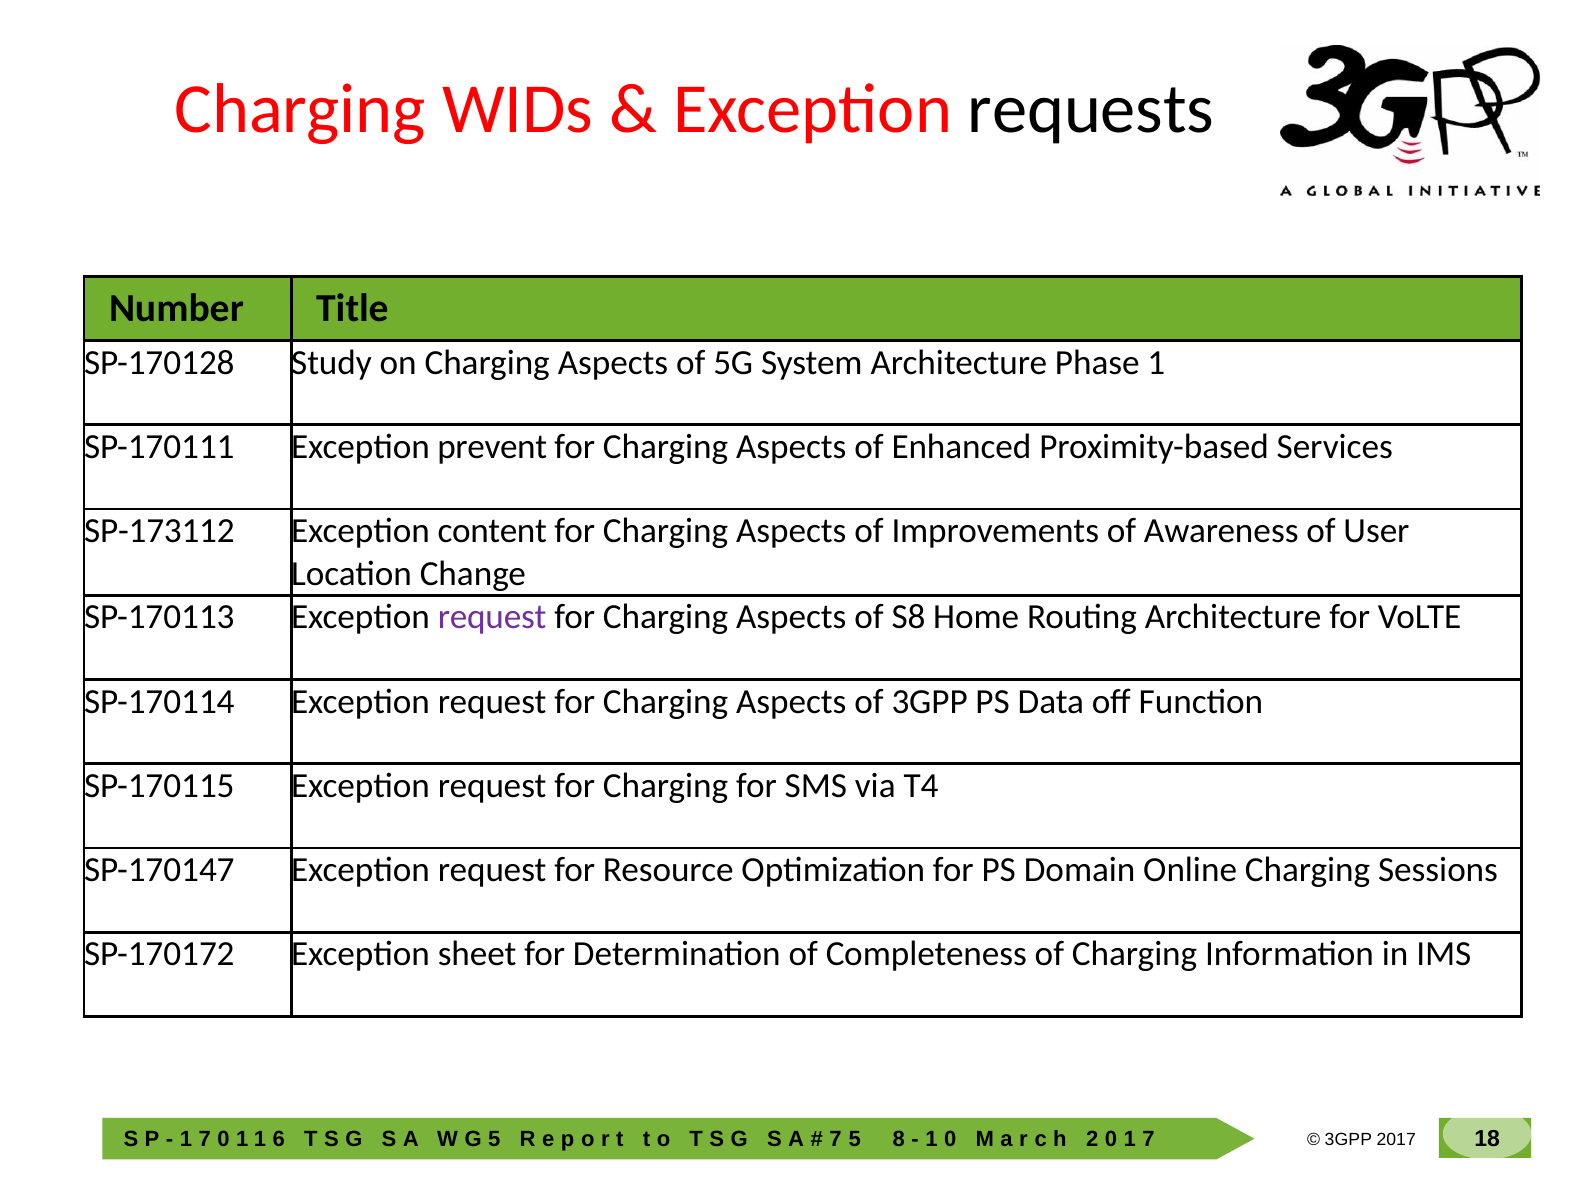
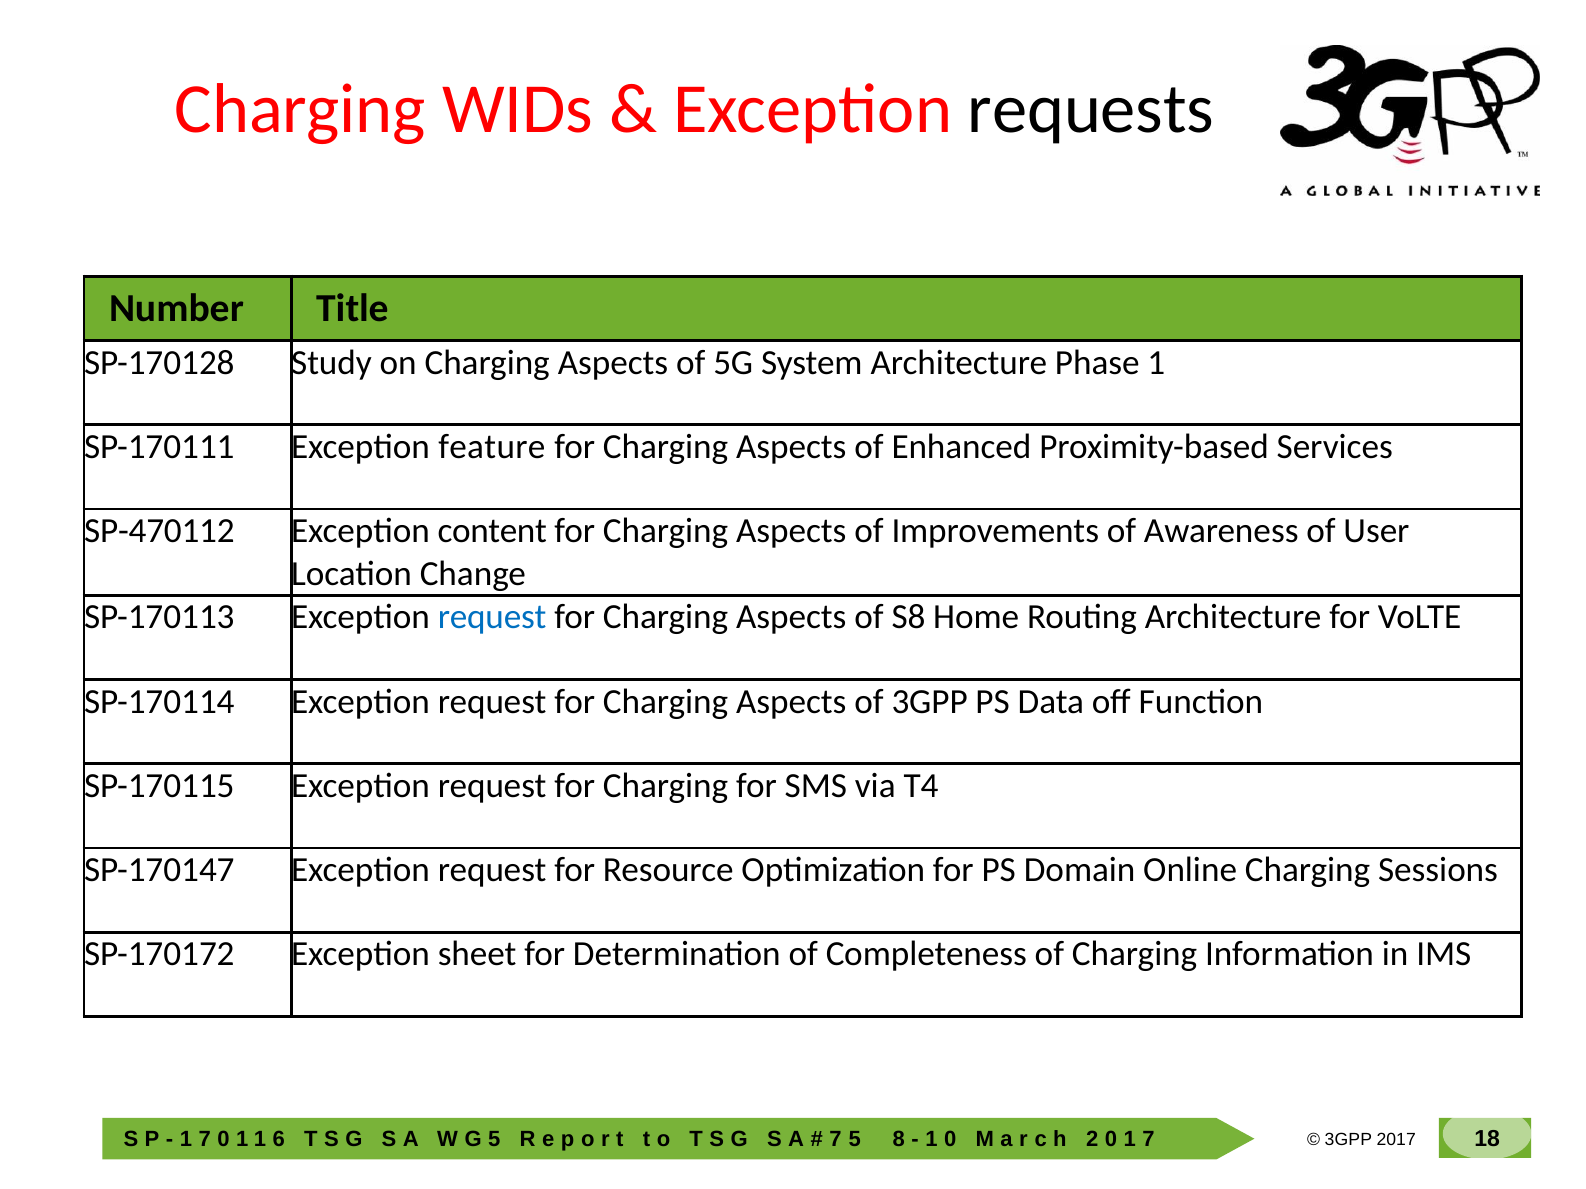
prevent: prevent -> feature (492, 447)
SP-173112: SP-173112 -> SP-470112 (159, 531)
request colour: purple -> blue (492, 617)
